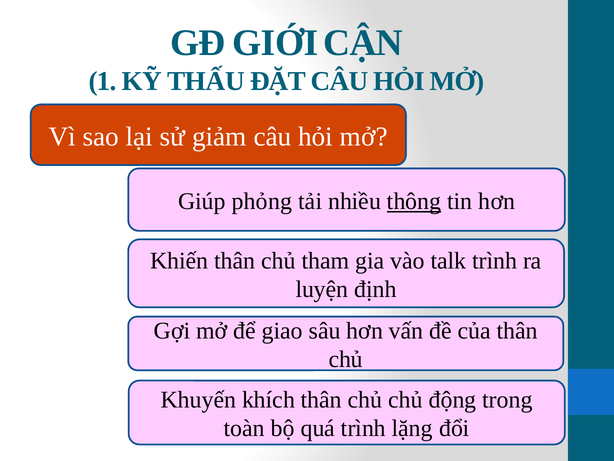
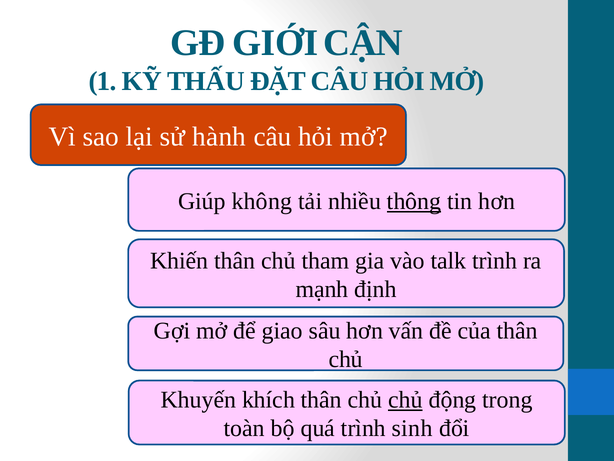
giảm: giảm -> hành (219, 137)
phỏng: phỏng -> không (262, 201)
luyện: luyện -> mạnh (322, 289)
chủ underline: none -> present (405, 399)
lặng: lặng -> sinh (412, 428)
